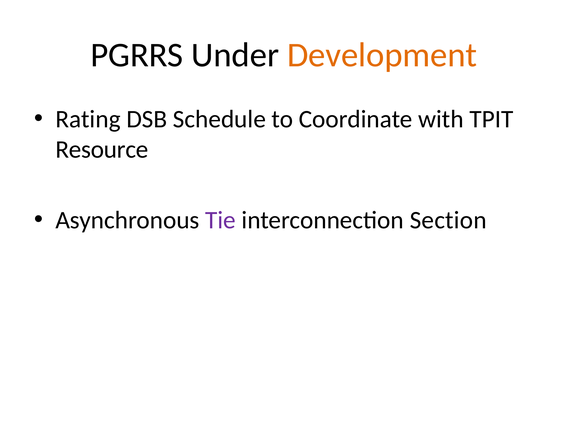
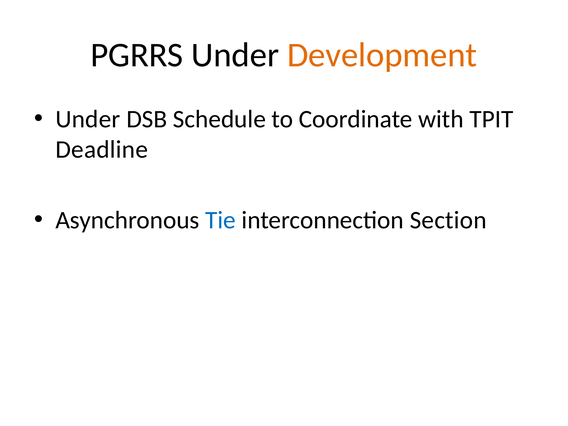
Rating: Rating -> Under (88, 119)
Resource: Resource -> Deadline (102, 149)
Tie colour: purple -> blue (221, 220)
